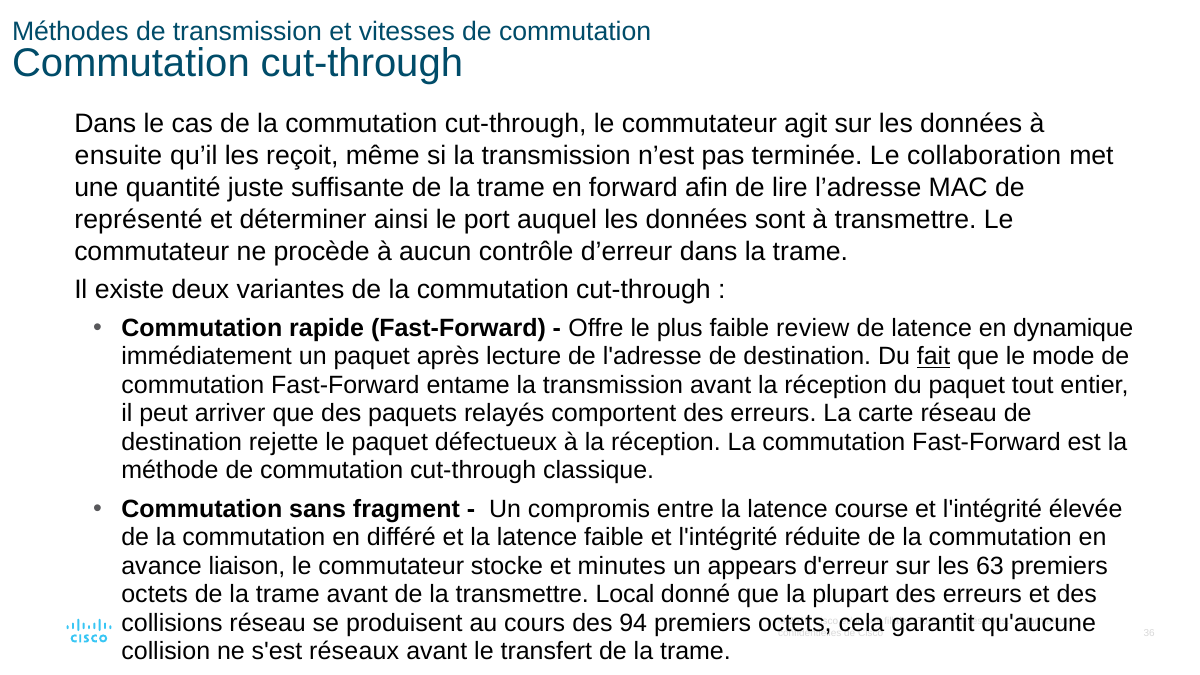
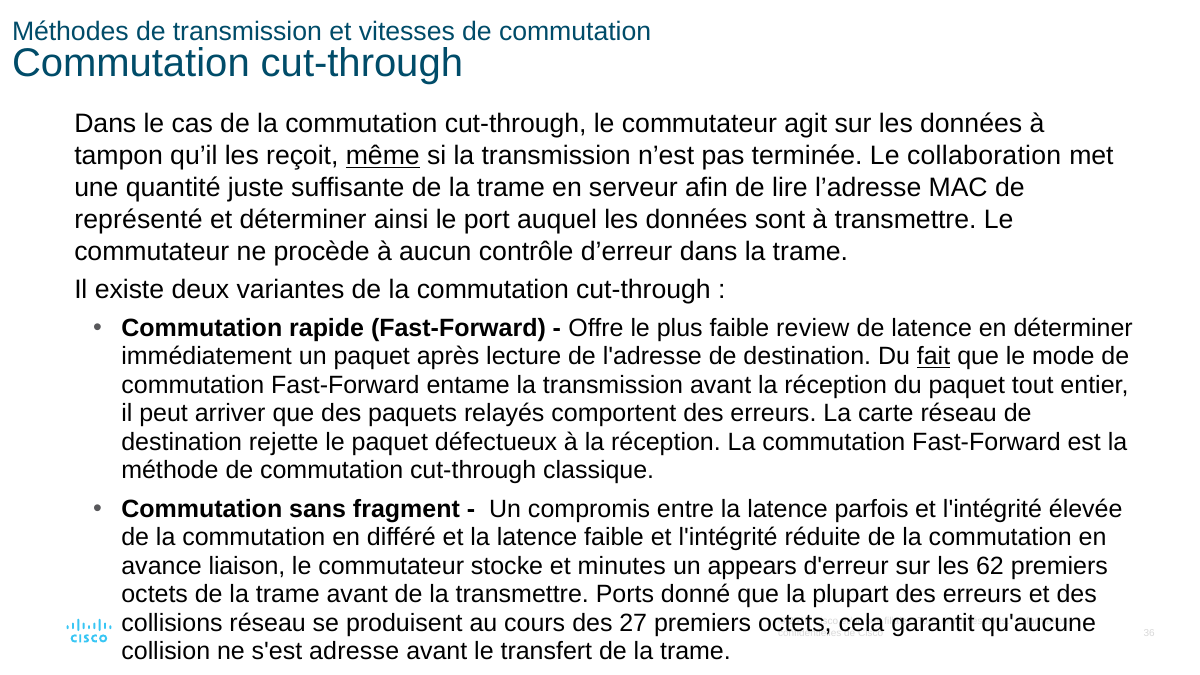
ensuite: ensuite -> tampon (119, 156)
même underline: none -> present (383, 156)
forward: forward -> serveur (633, 188)
en dynamique: dynamique -> déterminer (1073, 328)
course: course -> parfois (872, 509)
63: 63 -> 62 (990, 566)
Local: Local -> Ports (625, 594)
94: 94 -> 27 (633, 623)
réseaux: réseaux -> adresse (354, 651)
